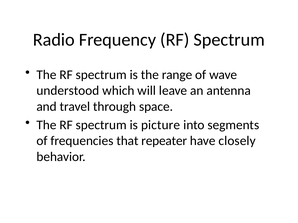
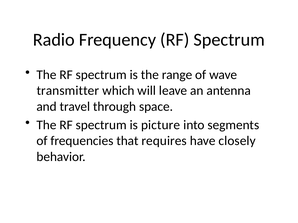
understood: understood -> transmitter (68, 91)
repeater: repeater -> requires (164, 141)
